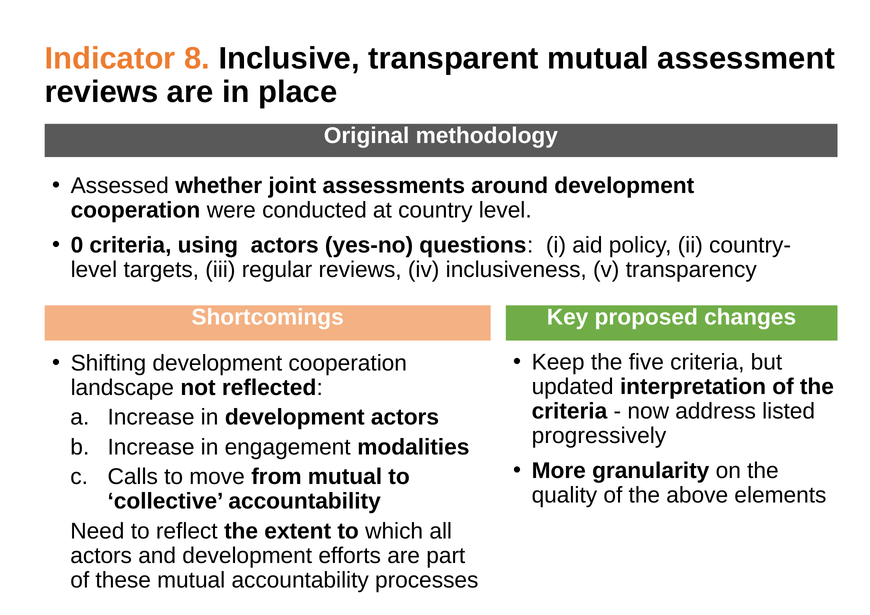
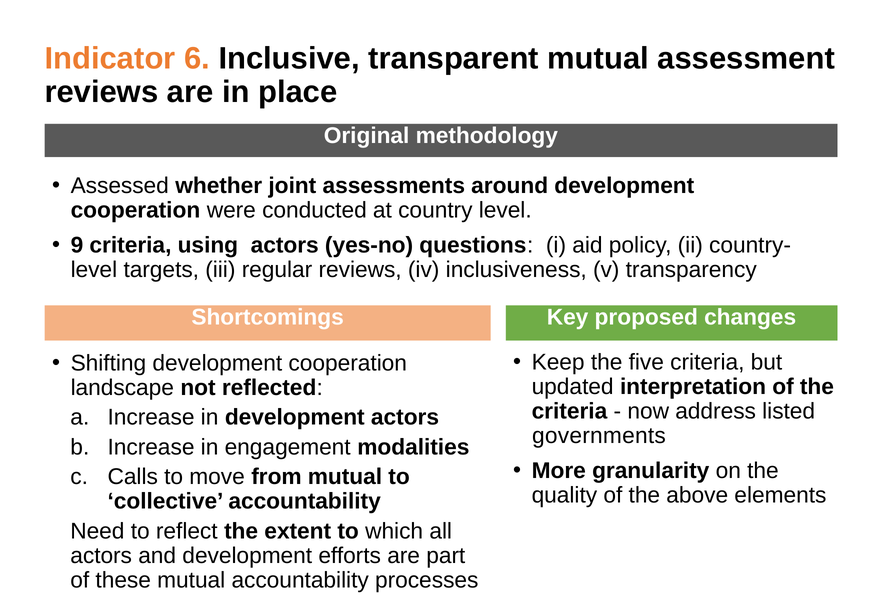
8: 8 -> 6 (197, 59)
0: 0 -> 9 (77, 245)
progressively: progressively -> governments (599, 436)
